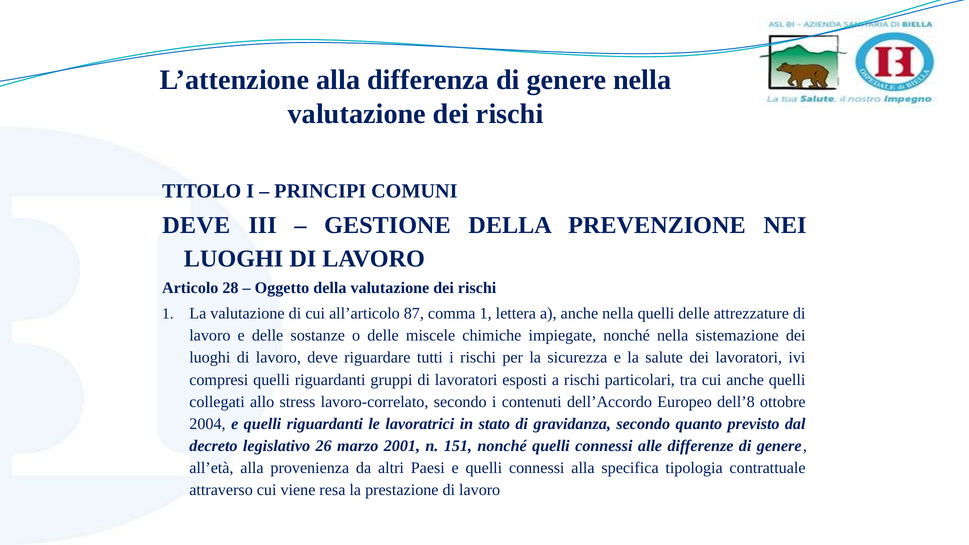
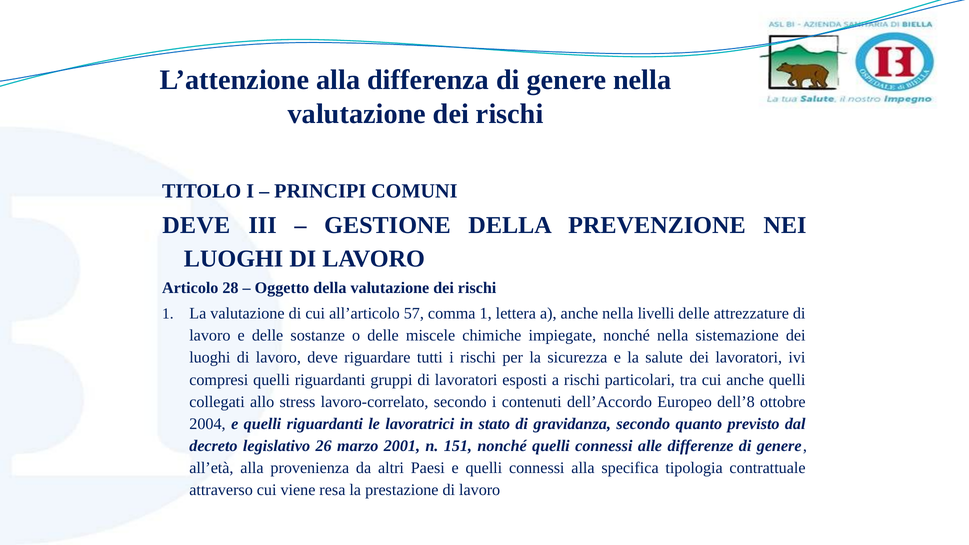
87: 87 -> 57 (414, 313)
nella quelli: quelli -> livelli (656, 313)
